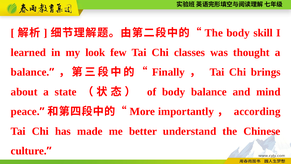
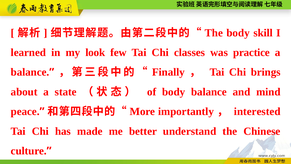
thought: thought -> practice (251, 52)
according: according -> interested (257, 111)
